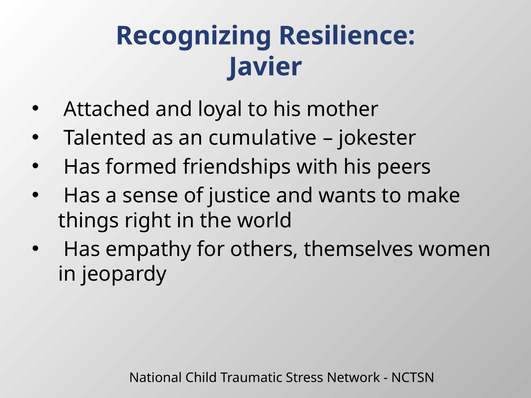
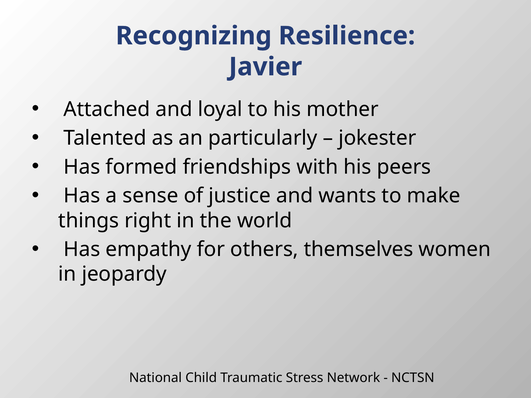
cumulative: cumulative -> particularly (263, 138)
